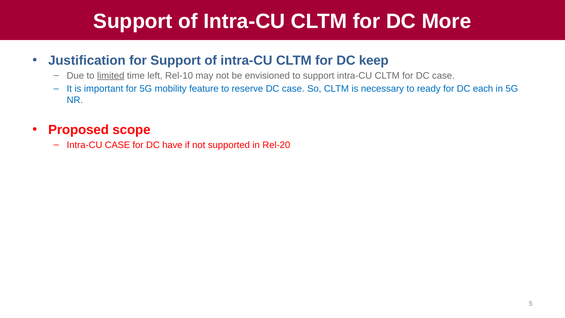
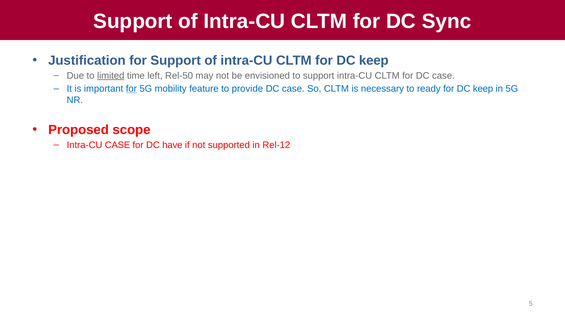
More: More -> Sync (446, 21)
Rel-10: Rel-10 -> Rel-50 (179, 76)
for underline: none -> present (131, 89)
reserve: reserve -> provide (247, 89)
ready for DC each: each -> keep (483, 89)
Rel-20: Rel-20 -> Rel-12 (276, 145)
